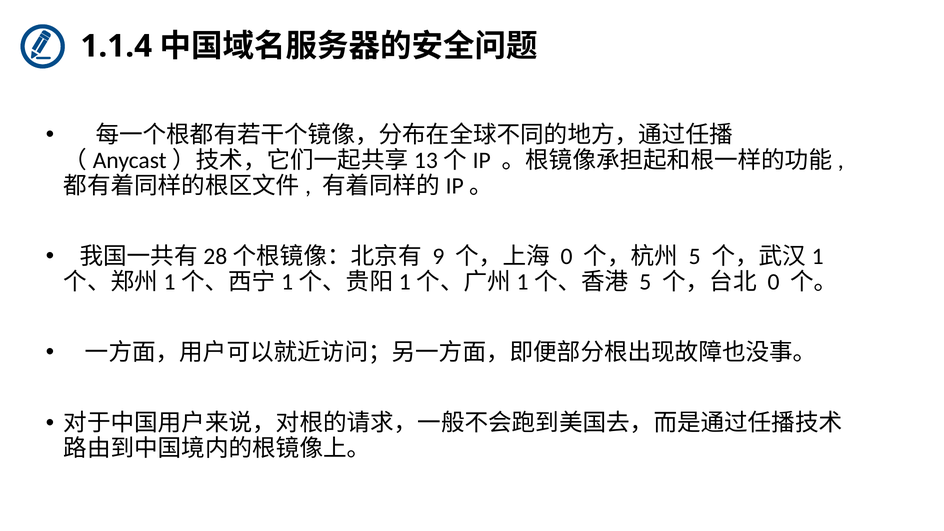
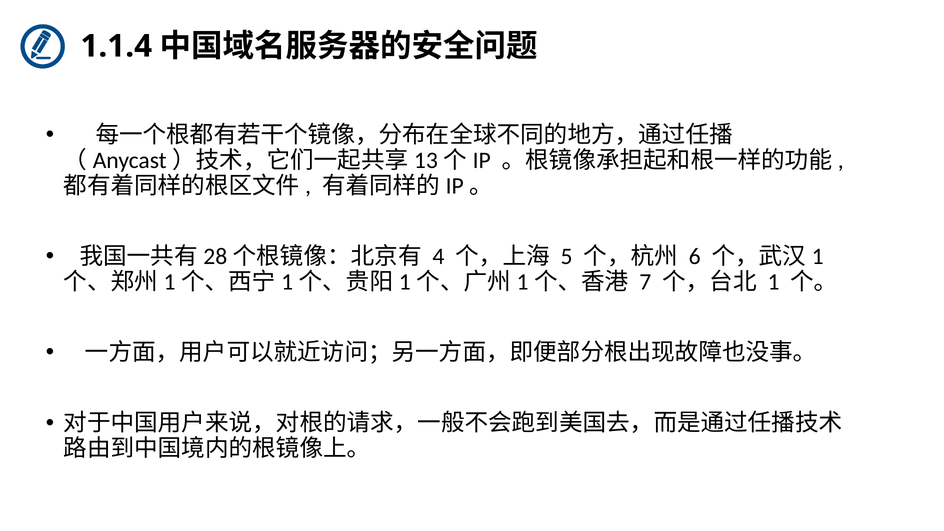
9: 9 -> 4 (438, 256)
0: 0 -> 5 (567, 256)
5: 5 -> 6 (695, 256)
5: 5 -> 7 (645, 282)
0: 0 -> 1 (773, 282)
